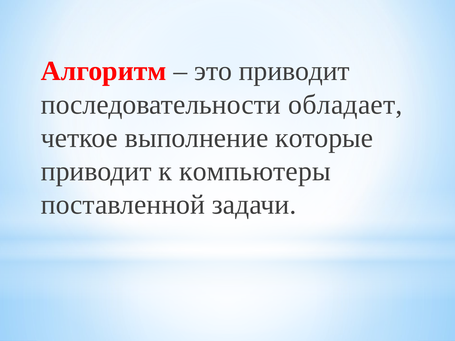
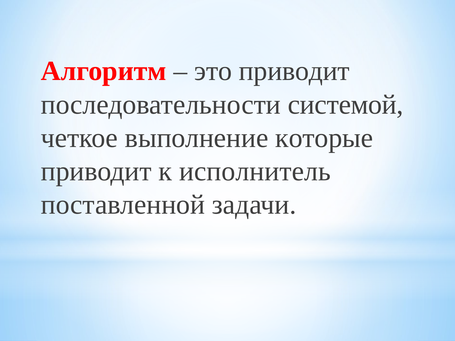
обладает: обладает -> системой (346, 105)
компьютеры: компьютеры -> исполнитель (255, 171)
